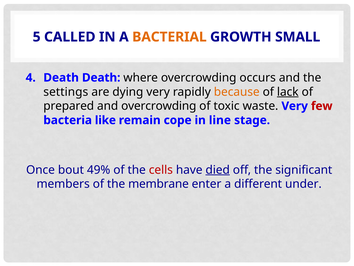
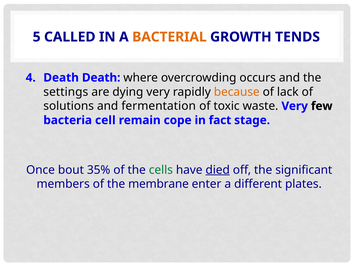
SMALL: SMALL -> TENDS (298, 37)
lack underline: present -> none (288, 92)
prepared: prepared -> solutions (69, 106)
and overcrowding: overcrowding -> fermentation (159, 106)
few colour: red -> black (322, 106)
like: like -> cell (105, 120)
line: line -> fact (220, 120)
49%: 49% -> 35% (99, 170)
cells colour: red -> green (161, 170)
under: under -> plates (303, 184)
